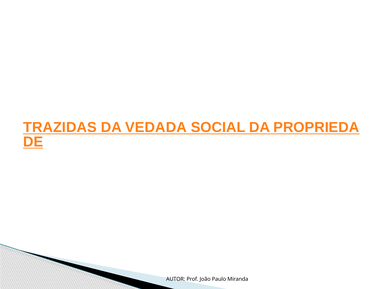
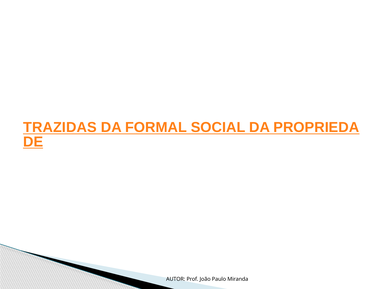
VEDADA: VEDADA -> FORMAL (156, 127)
